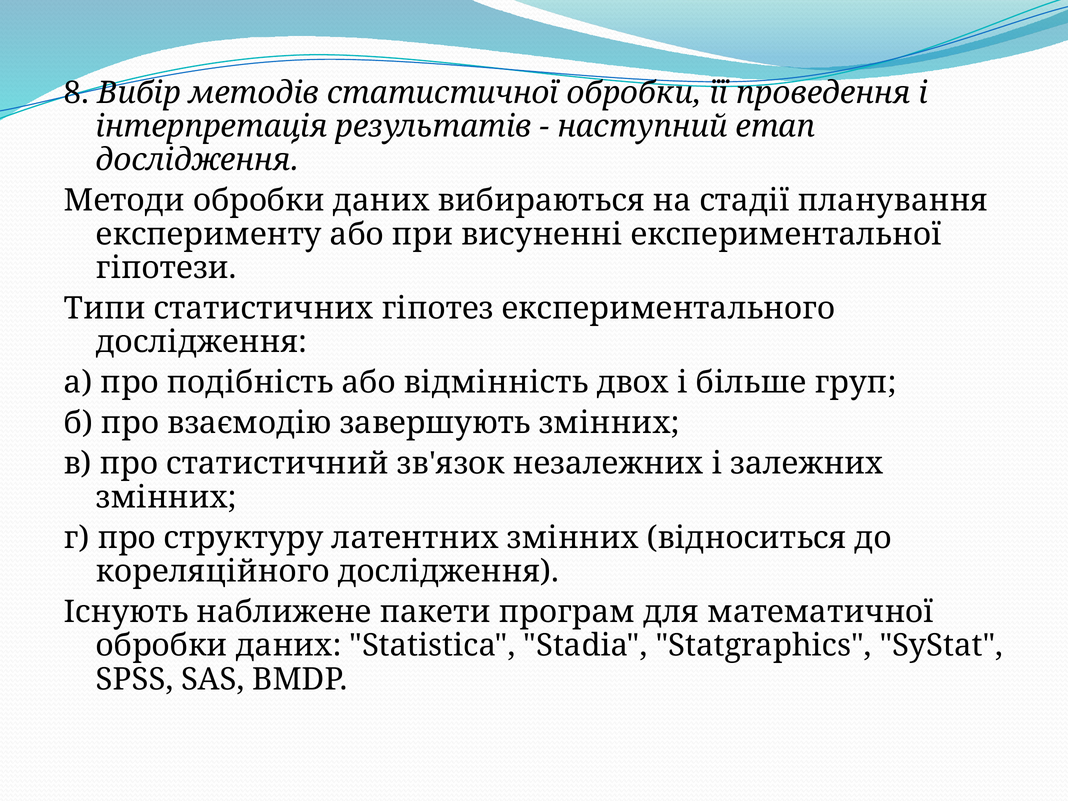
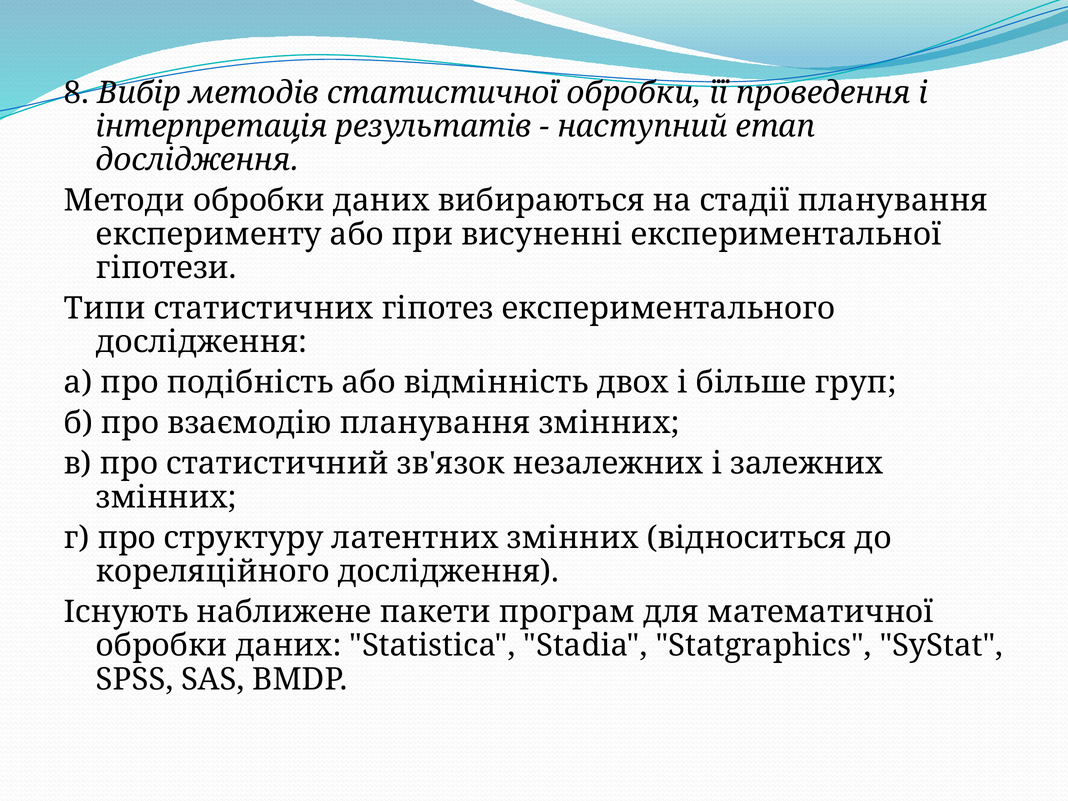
взаємодію завершують: завершують -> планування (435, 423)
